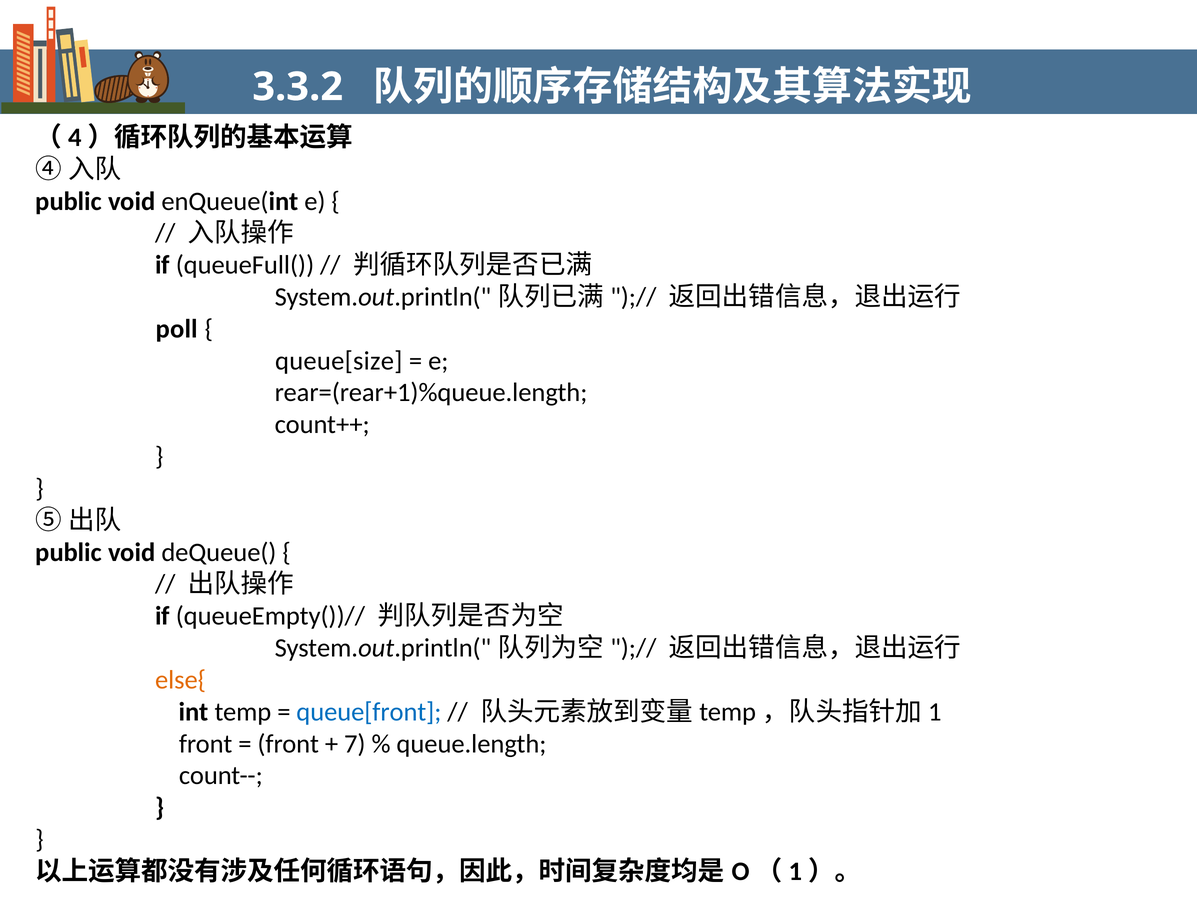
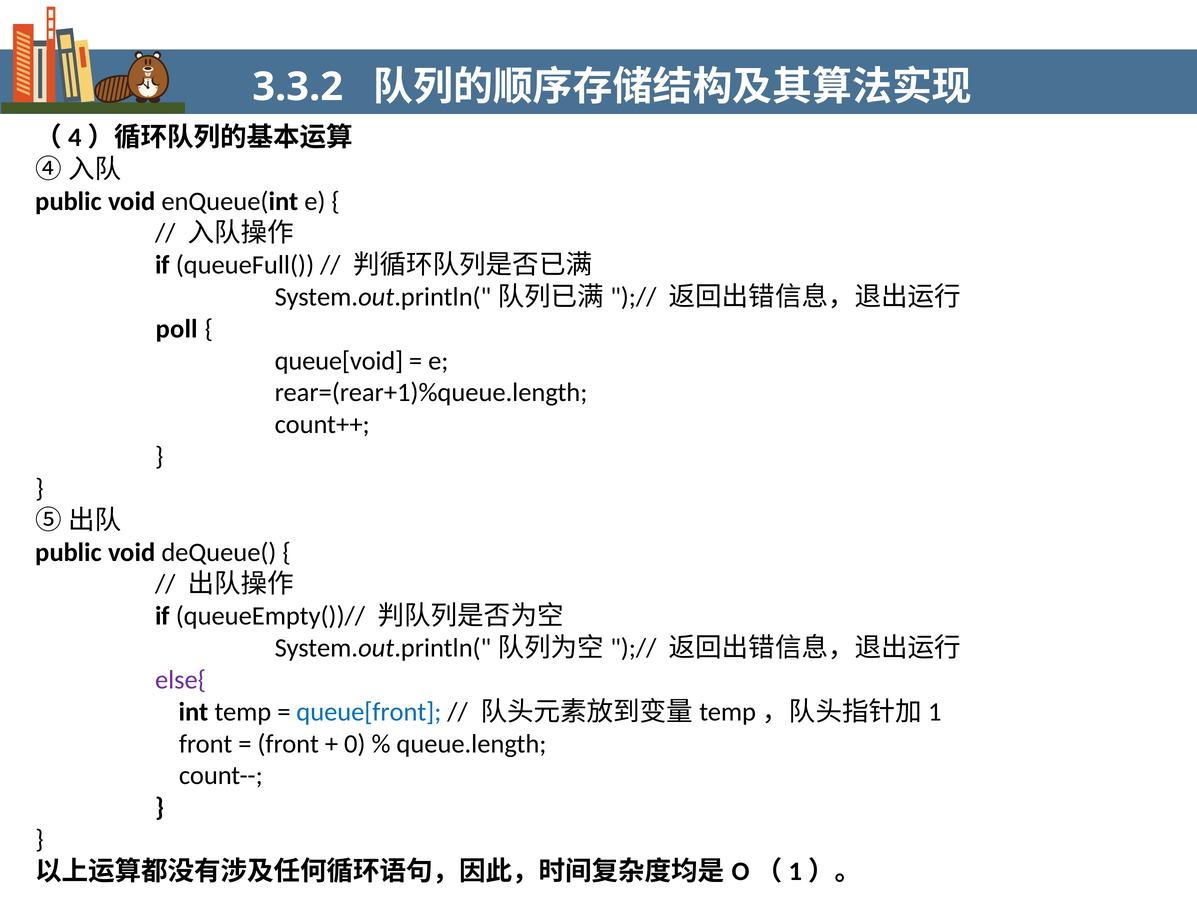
queue[size: queue[size -> queue[void (339, 361)
else{ colour: orange -> purple (181, 680)
7: 7 -> 0 (355, 744)
